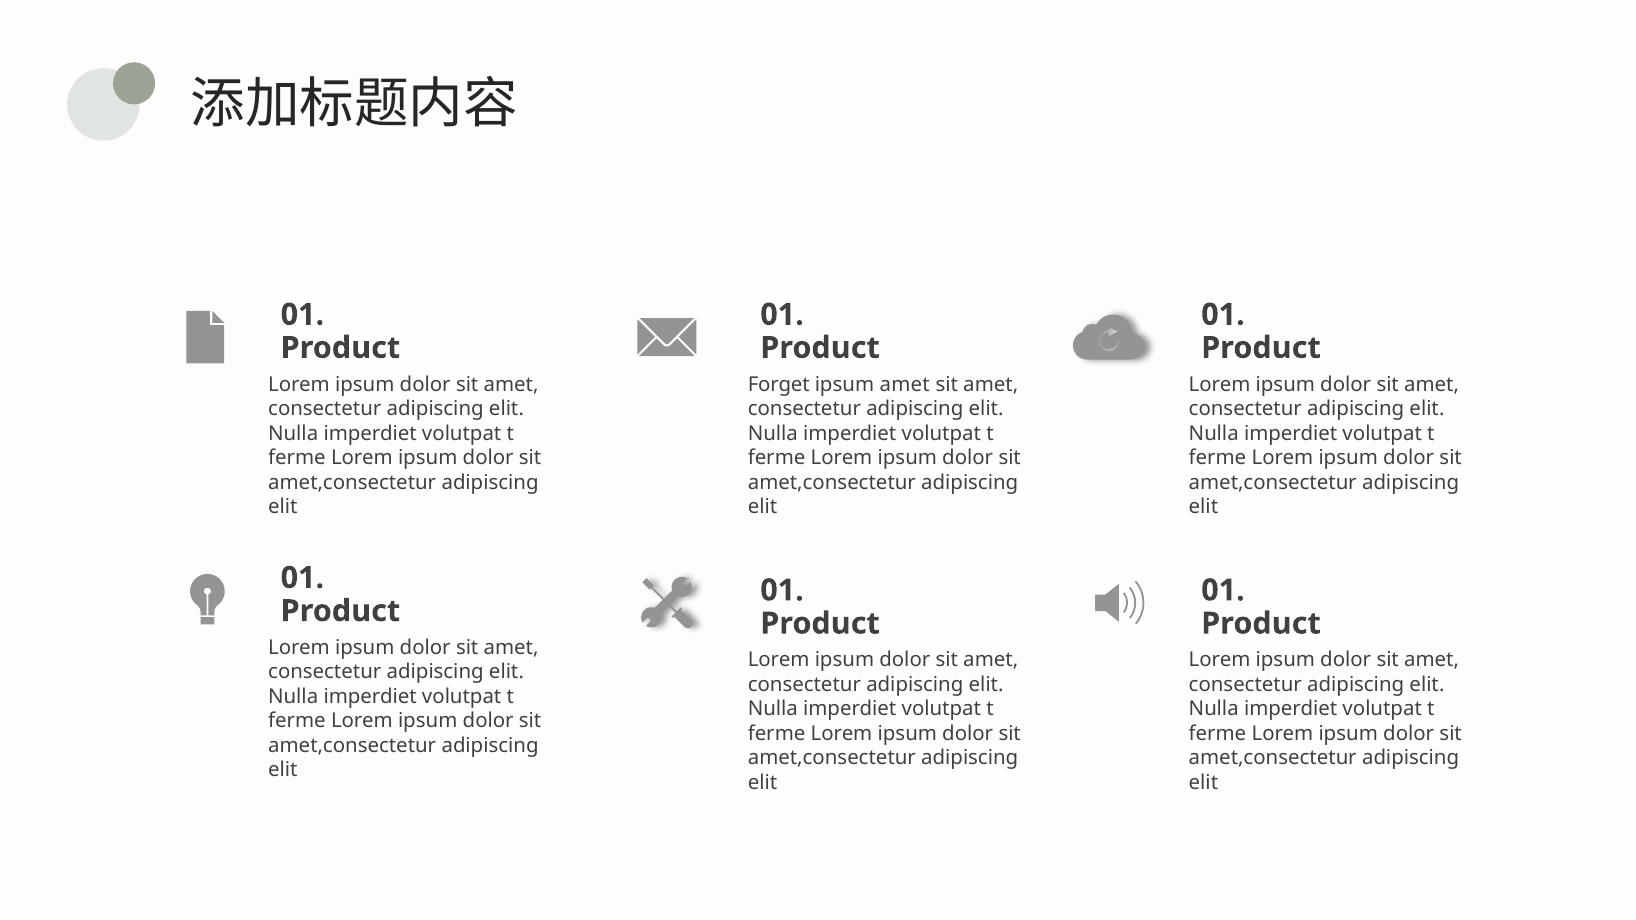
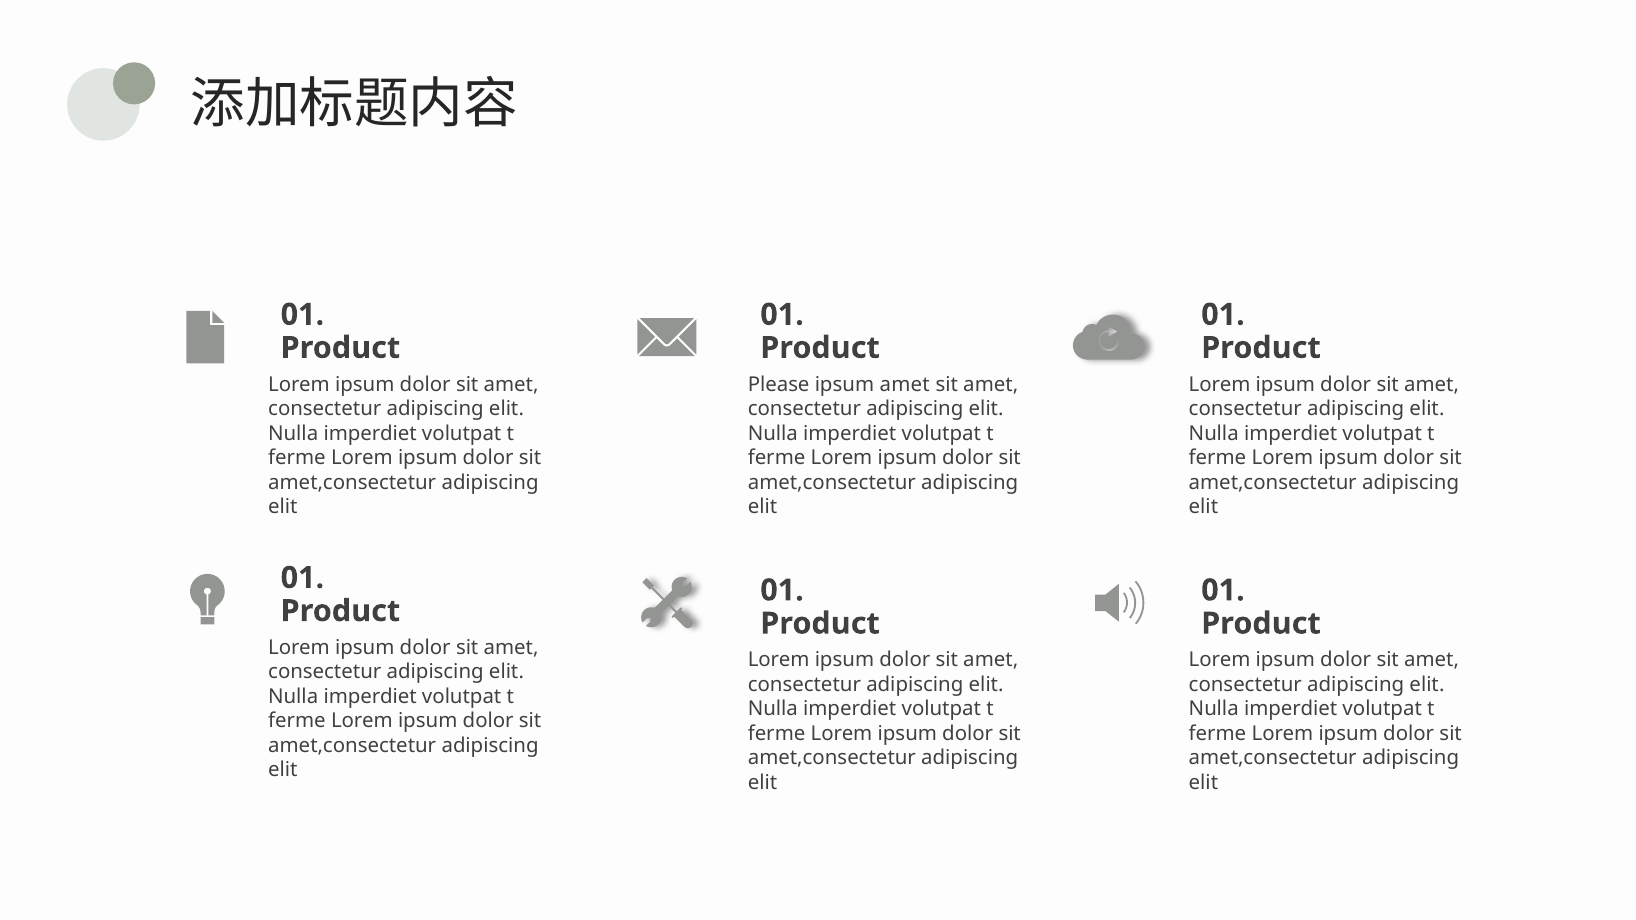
Forget: Forget -> Please (779, 384)
